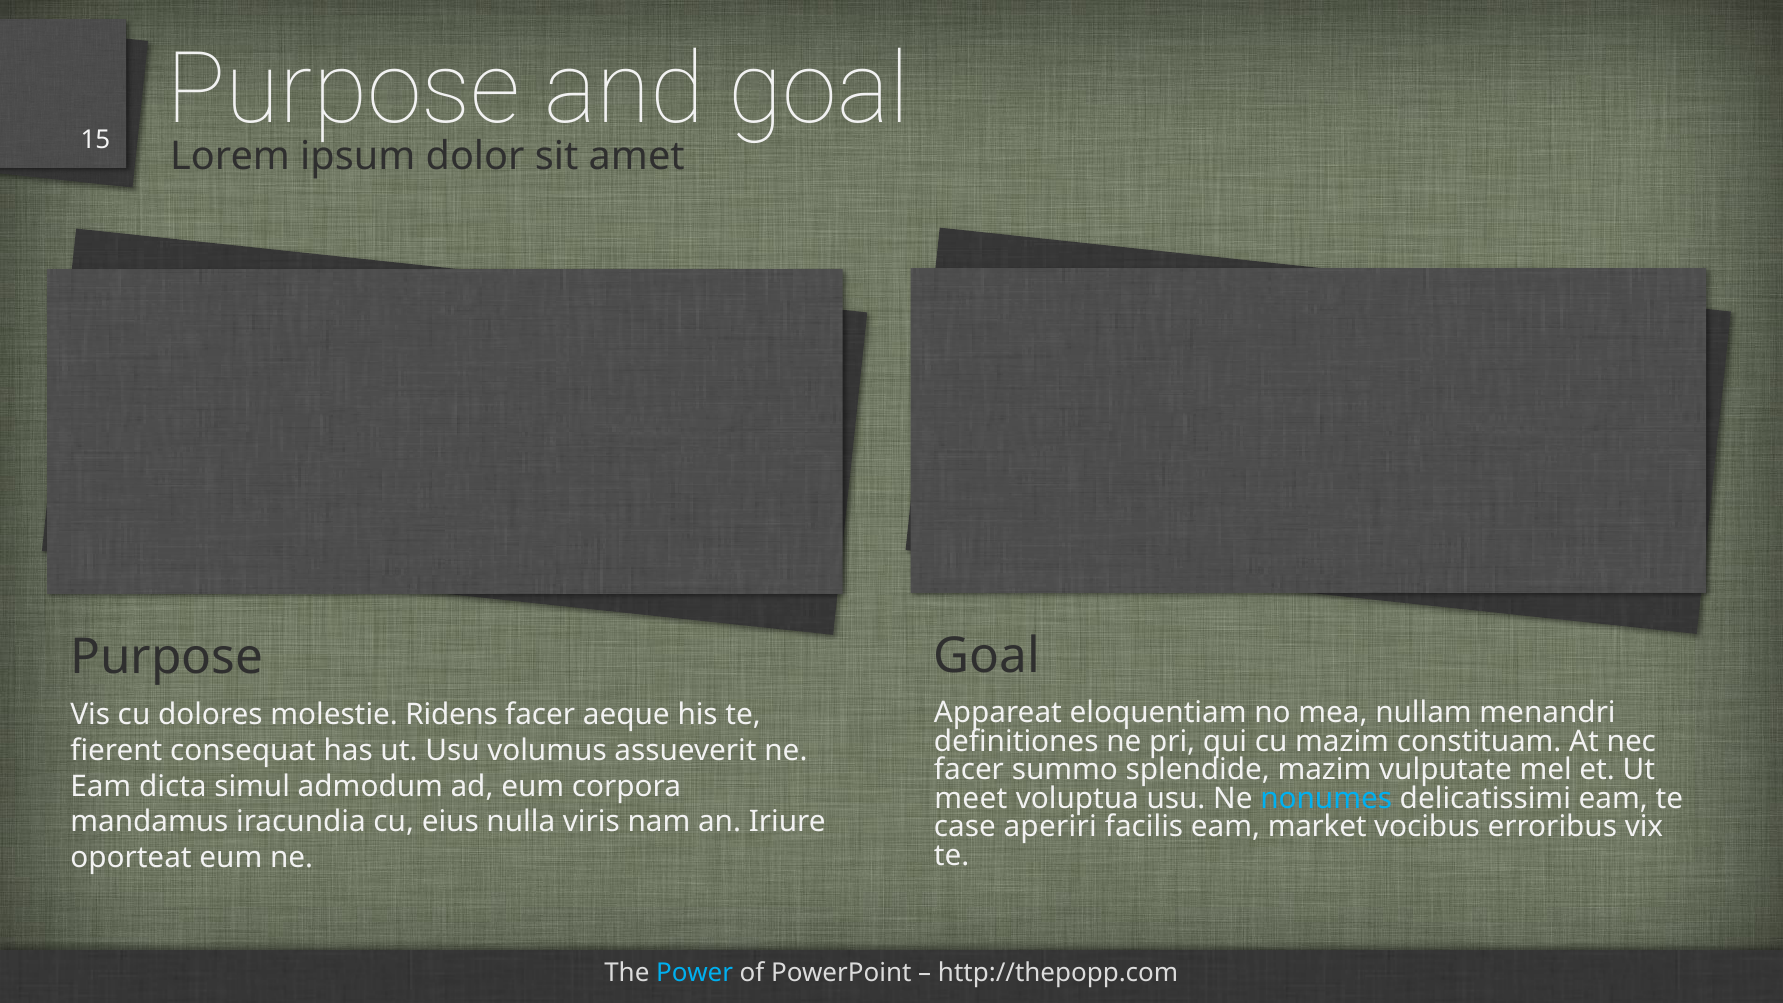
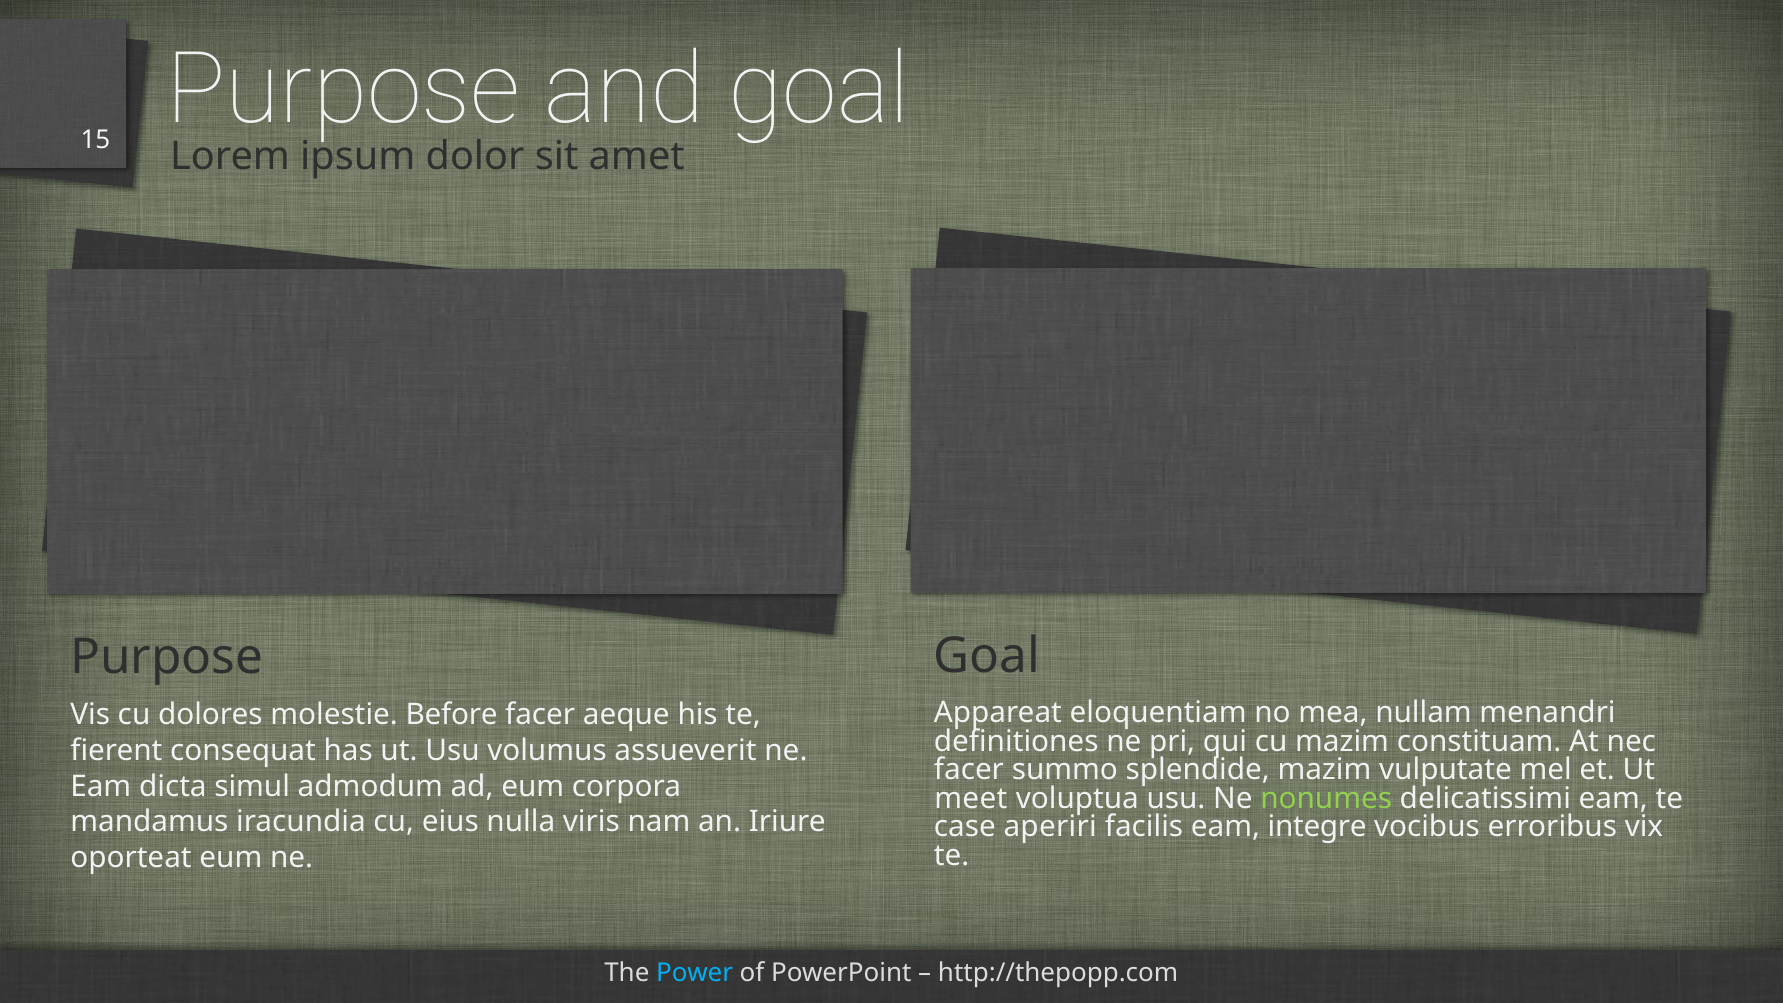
Ridens: Ridens -> Before (452, 715)
nonumes colour: light blue -> light green (1326, 799)
market: market -> integre (1317, 827)
